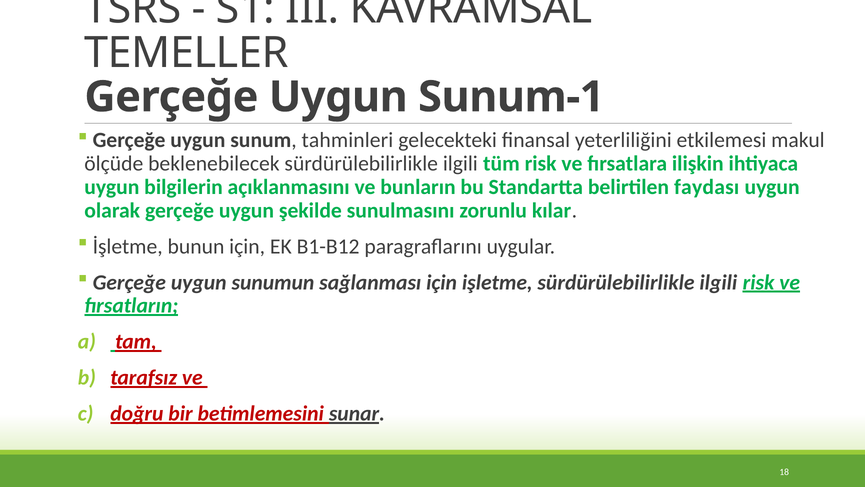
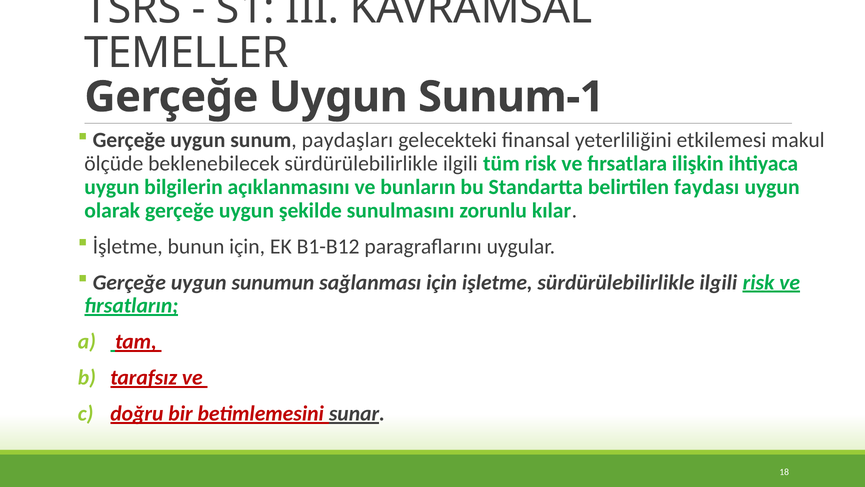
tahminleri: tahminleri -> paydaşları (347, 140)
